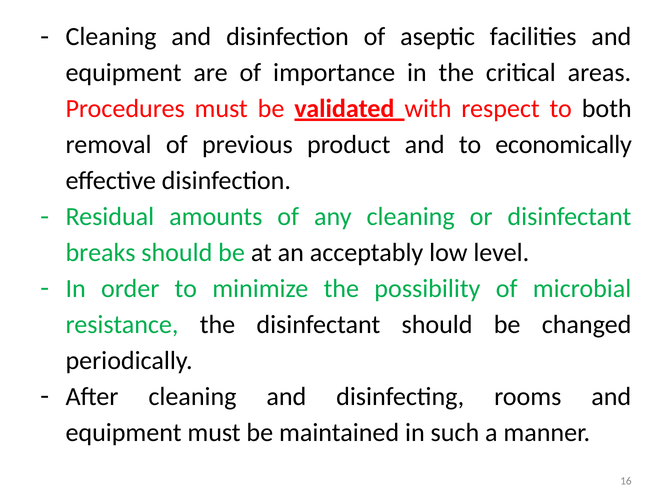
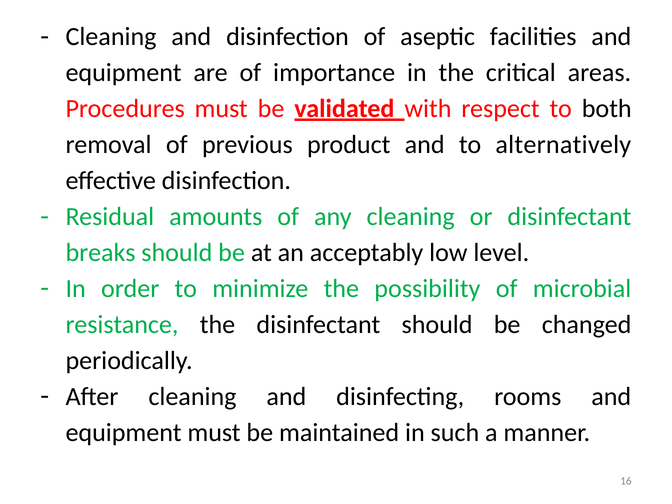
economically: economically -> alternatively (563, 145)
